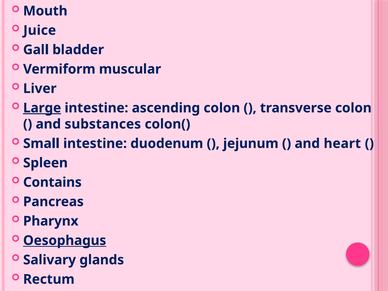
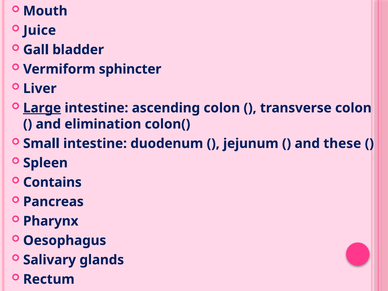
muscular: muscular -> sphincter (130, 69)
substances: substances -> elimination (103, 124)
heart: heart -> these (342, 143)
Oesophagus underline: present -> none (65, 240)
